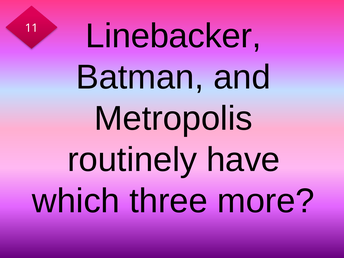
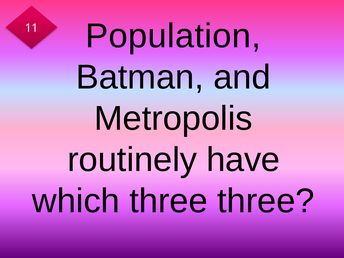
Linebacker: Linebacker -> Population (173, 36)
three more: more -> three (266, 201)
